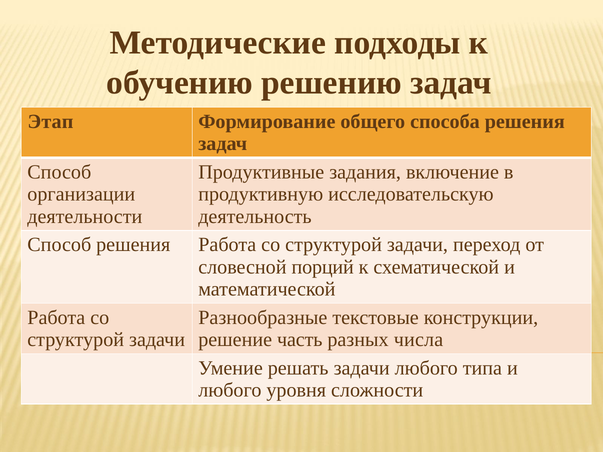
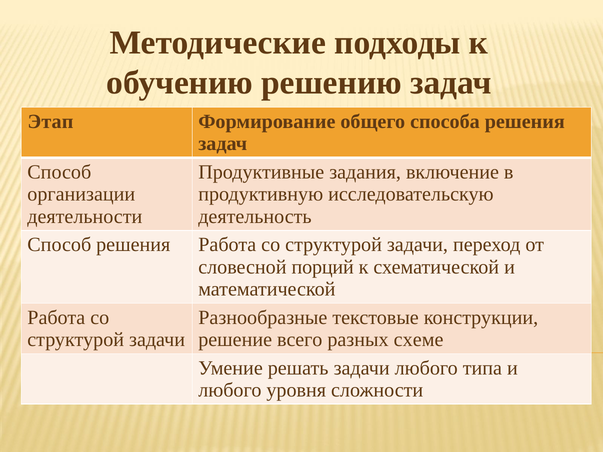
часть: часть -> всего (300, 340)
числа: числа -> схеме (419, 340)
